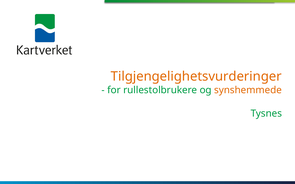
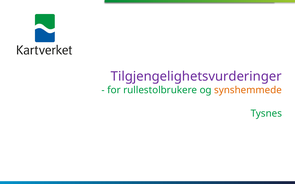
Tilgjengelighetsvurderinger colour: orange -> purple (196, 77)
